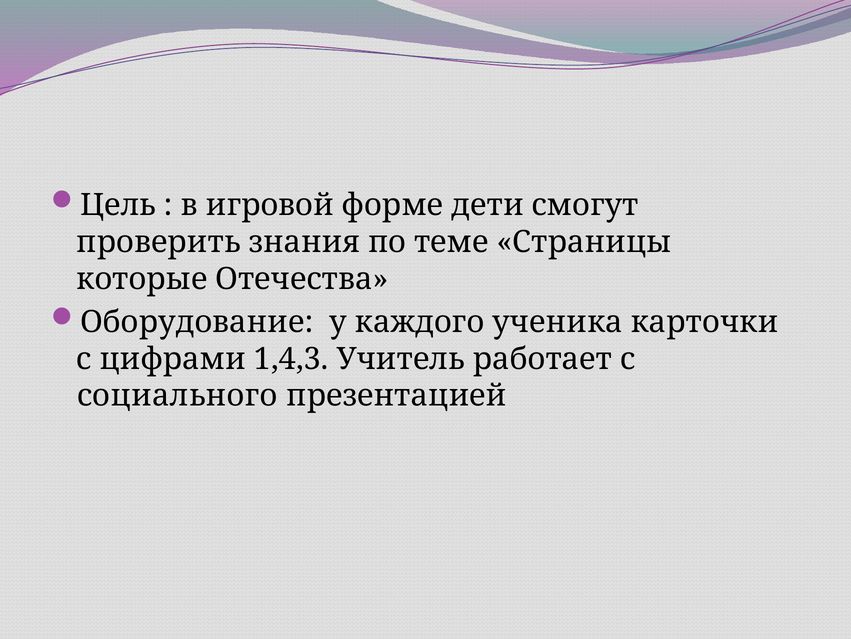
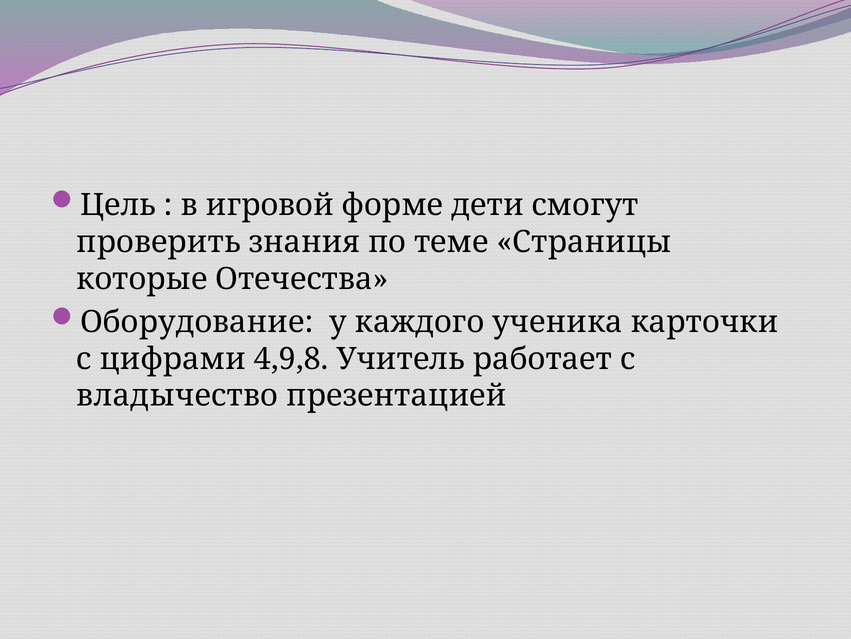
1,4,3: 1,4,3 -> 4,9,8 (291, 358)
социального: социального -> владычество (177, 395)
